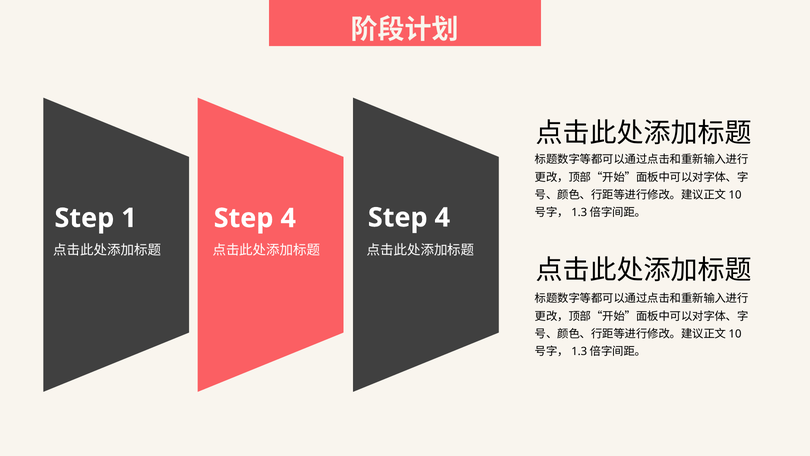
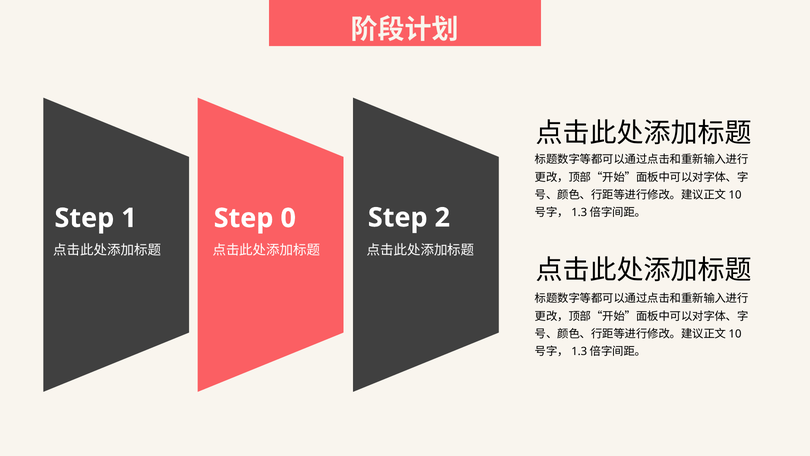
1 Step 4: 4 -> 0 (288, 218)
4: 4 -> 2 (442, 217)
